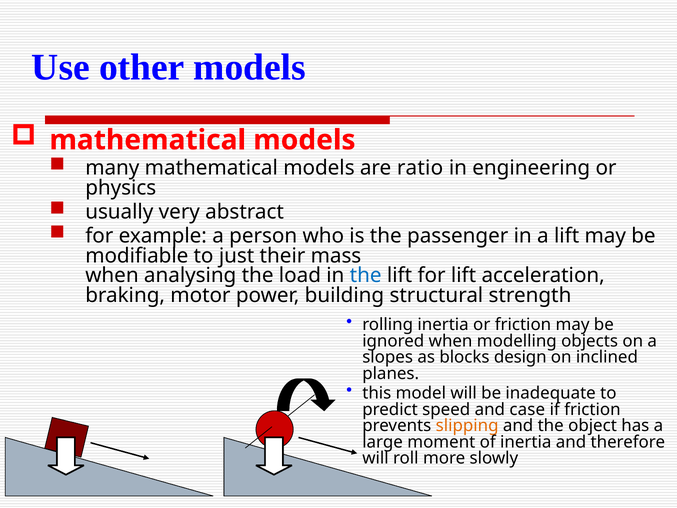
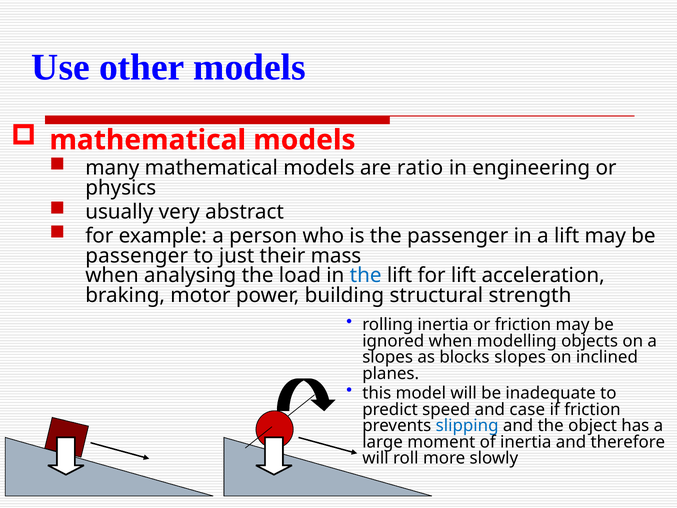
modifiable: modifiable -> passenger (137, 256)
blocks design: design -> slopes (520, 357)
slipping colour: orange -> blue (467, 426)
